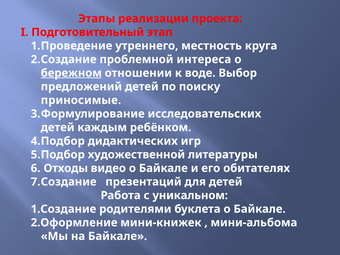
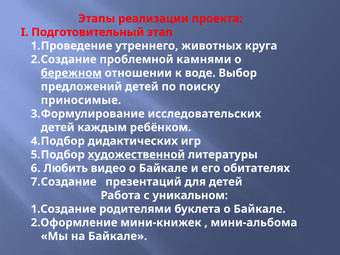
местность: местность -> животных (212, 46)
интереса: интереса -> камнями (204, 59)
художественной underline: none -> present (136, 155)
Отходы: Отходы -> Любить (66, 168)
